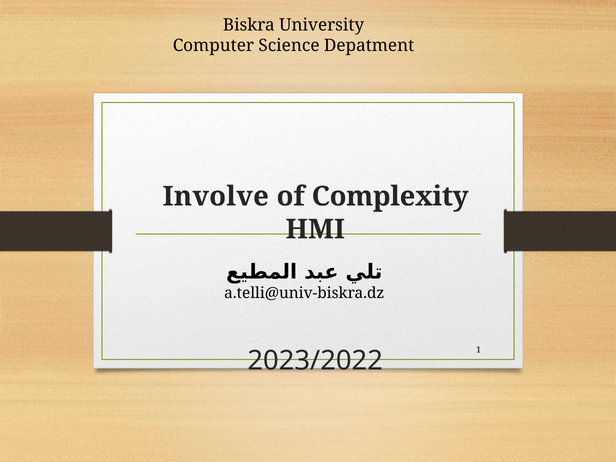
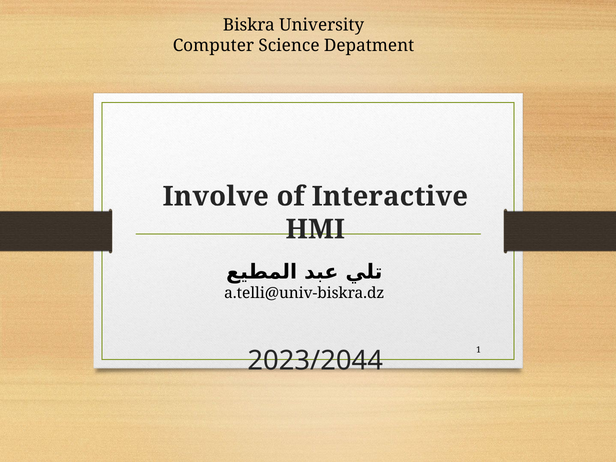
Complexity: Complexity -> Interactive (390, 196)
2023/2022: 2023/2022 -> 2023/2044 (315, 361)
